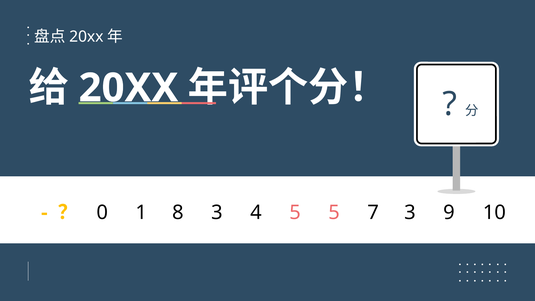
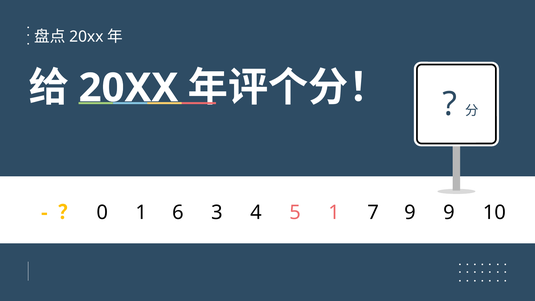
8: 8 -> 6 (178, 212)
5 5: 5 -> 1 (334, 212)
7 3: 3 -> 9 (410, 212)
